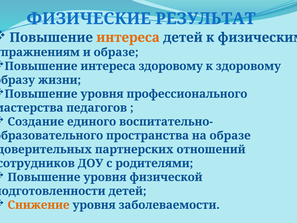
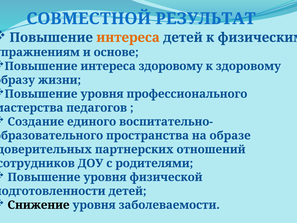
ФИЗИЧЕСКИЕ: ФИЗИЧЕСКИЕ -> СОВМЕСТНОЙ (89, 19)
и образе: образе -> основе (116, 52)
Снижение colour: orange -> black (39, 205)
